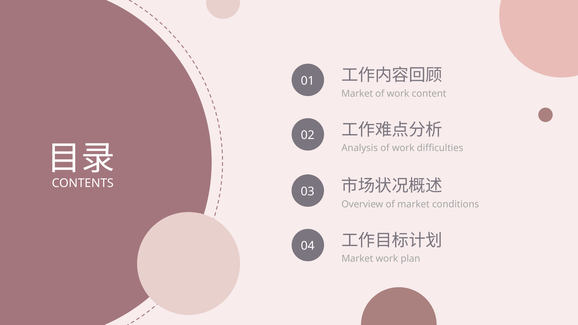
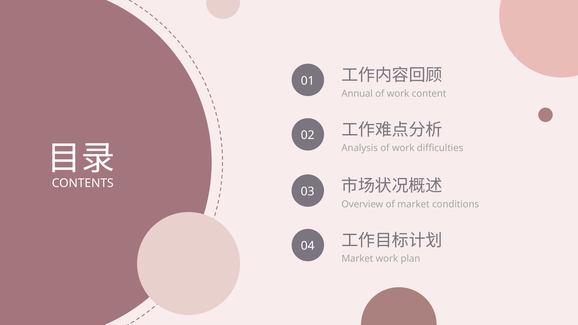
Market: Market -> Annual (357, 94)
